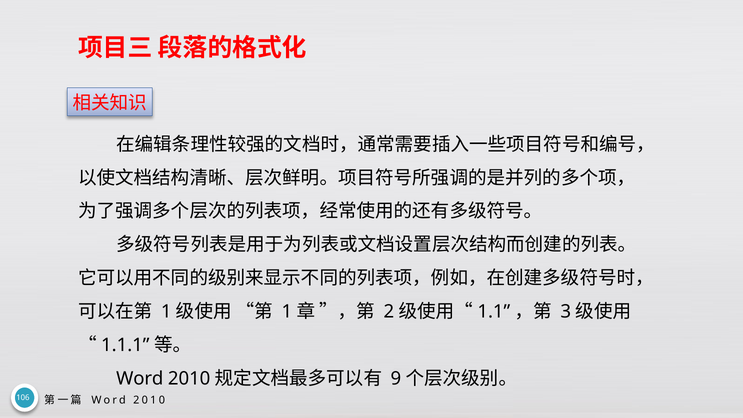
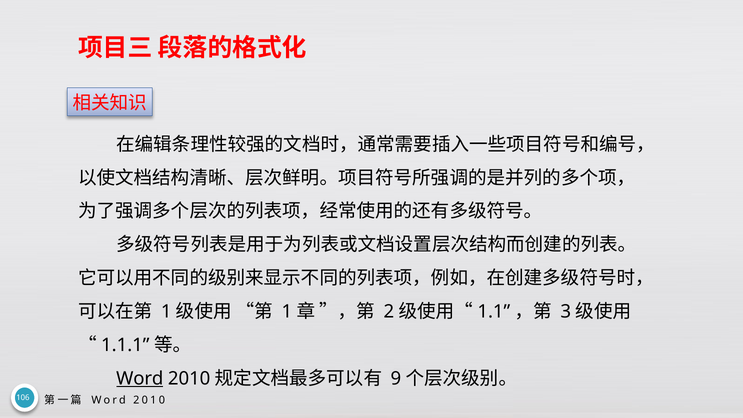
Word underline: none -> present (140, 378)
